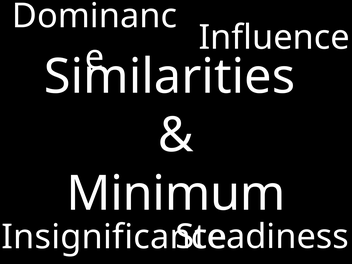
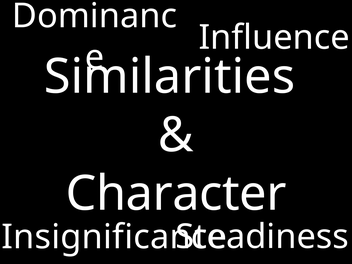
Minimum: Minimum -> Character (176, 194)
